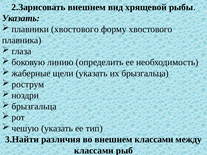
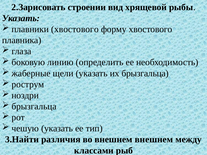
2.Зарисовать внешнем: внешнем -> строении (87, 7)
внешнем классами: классами -> внешнем (154, 140)
